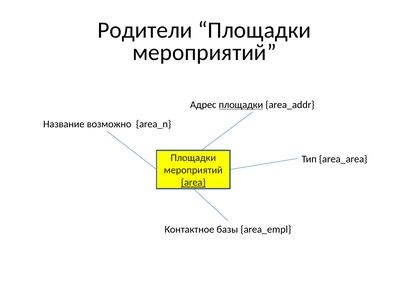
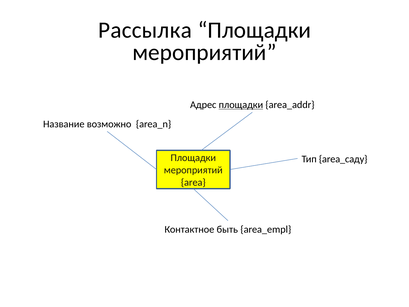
Родители: Родители -> Рассылка (145, 30)
area_area: area_area -> area_саду (343, 159)
area underline: present -> none (193, 182)
базы: базы -> быть (227, 229)
